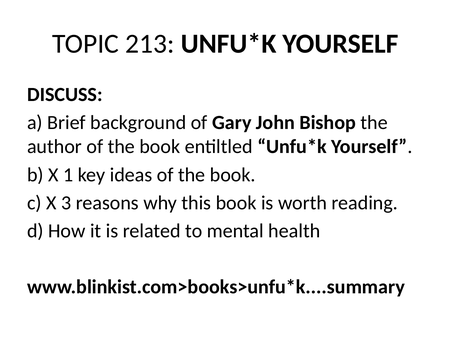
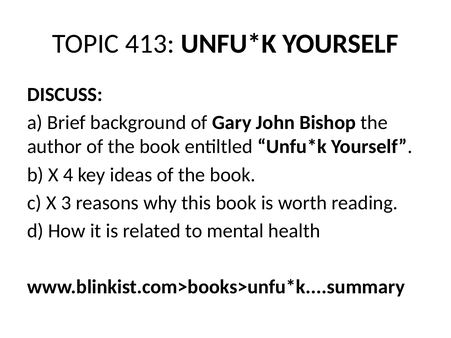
213: 213 -> 413 (150, 44)
1: 1 -> 4 (68, 175)
